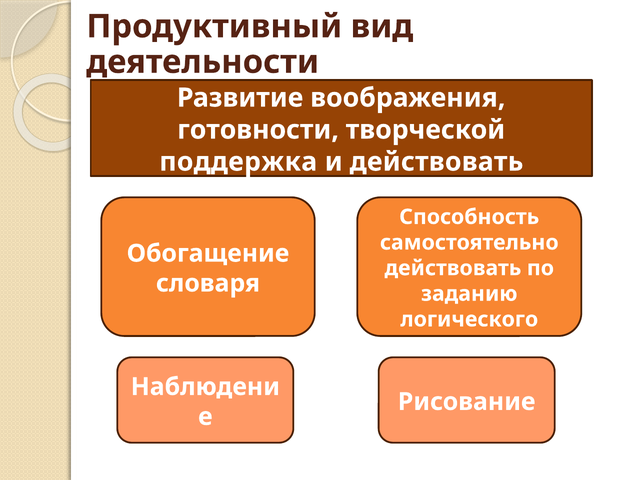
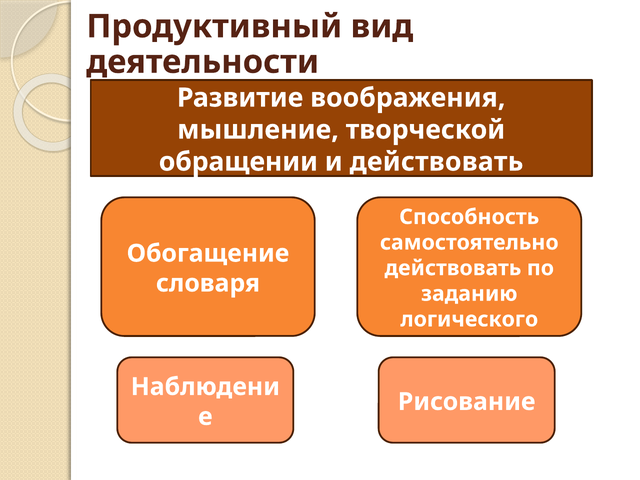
готовности: готовности -> мышление (258, 130)
поддержка: поддержка -> обращении (238, 162)
